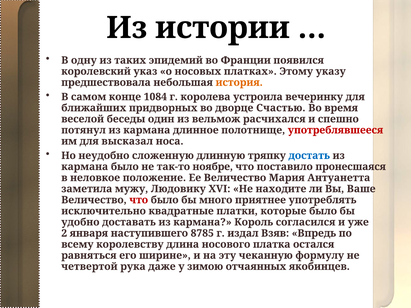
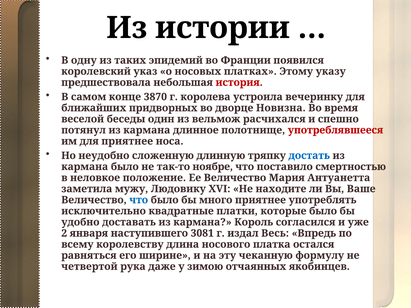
история colour: orange -> red (239, 83)
1084: 1084 -> 3870 (155, 97)
Счастью: Счастью -> Новизна (281, 108)
для высказал: высказал -> приятнее (127, 141)
пронесшаяся: пронесшаяся -> смертностью (351, 167)
что colour: red -> blue (139, 200)
8785: 8785 -> 3081 (202, 233)
Взяв: Взяв -> Весь (275, 233)
